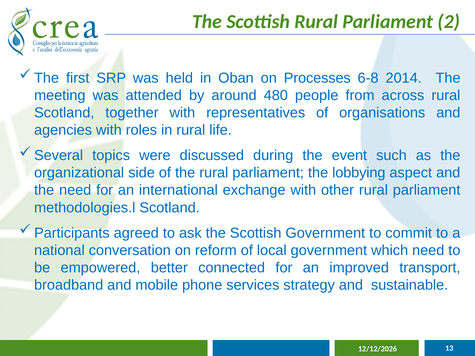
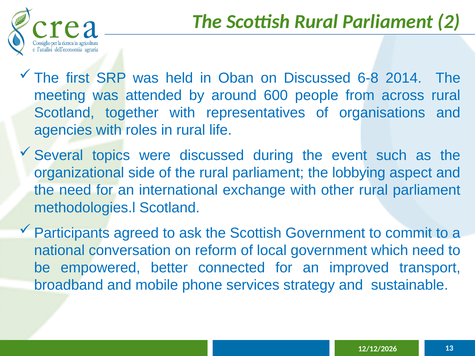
on Processes: Processes -> Discussed (317, 78)
480: 480 -> 600 (276, 95)
